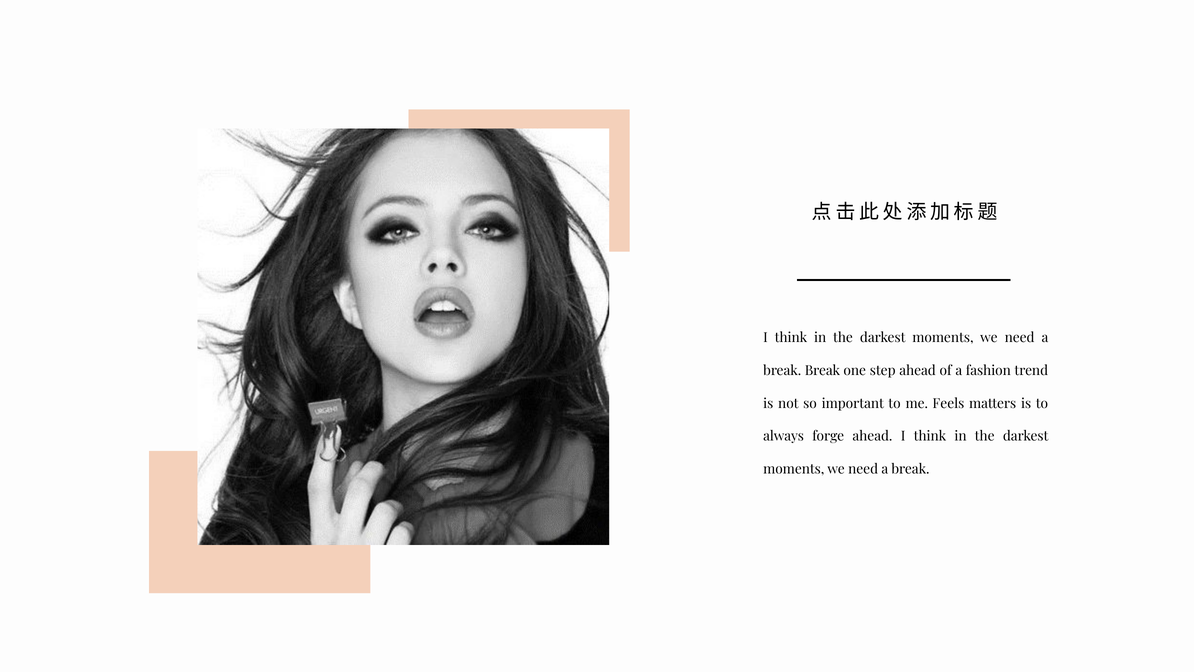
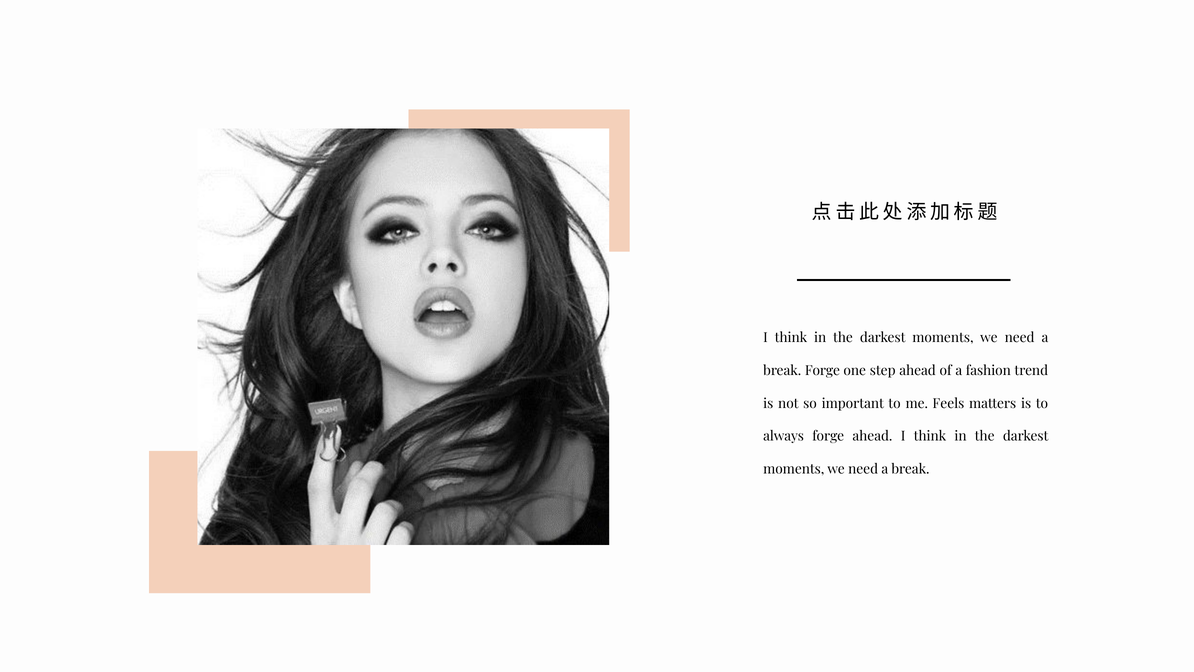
break Break: Break -> Forge (822, 371)
